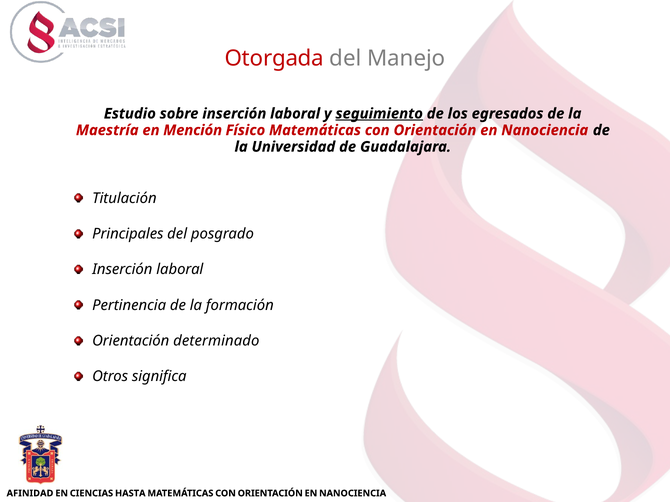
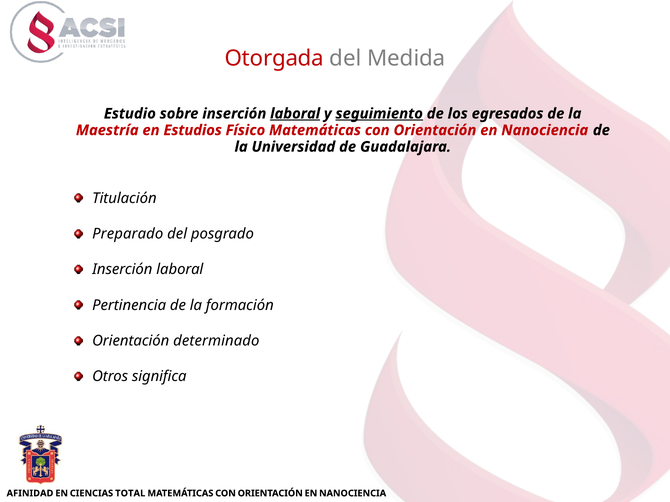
Manejo: Manejo -> Medida (406, 58)
laboral underline: none -> present (295, 114)
Mención: Mención -> Estudios (193, 130)
Principales: Principales -> Preparado (128, 234)
HASTA: HASTA -> TOTAL (130, 494)
